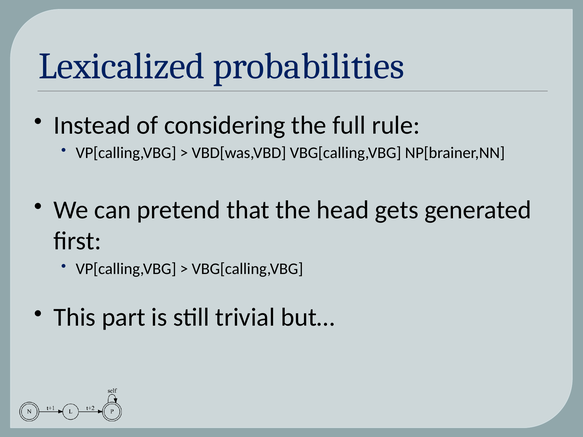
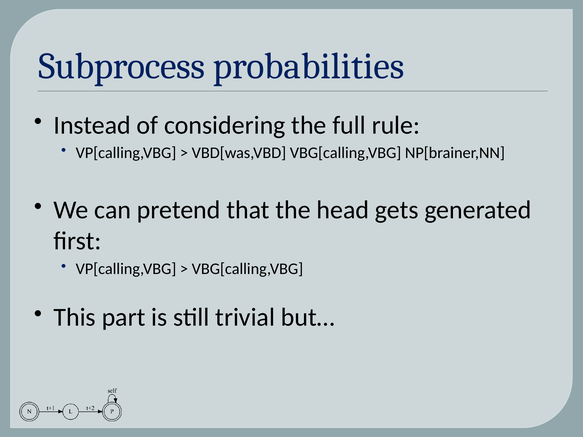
Lexicalized: Lexicalized -> Subprocess (122, 66)
